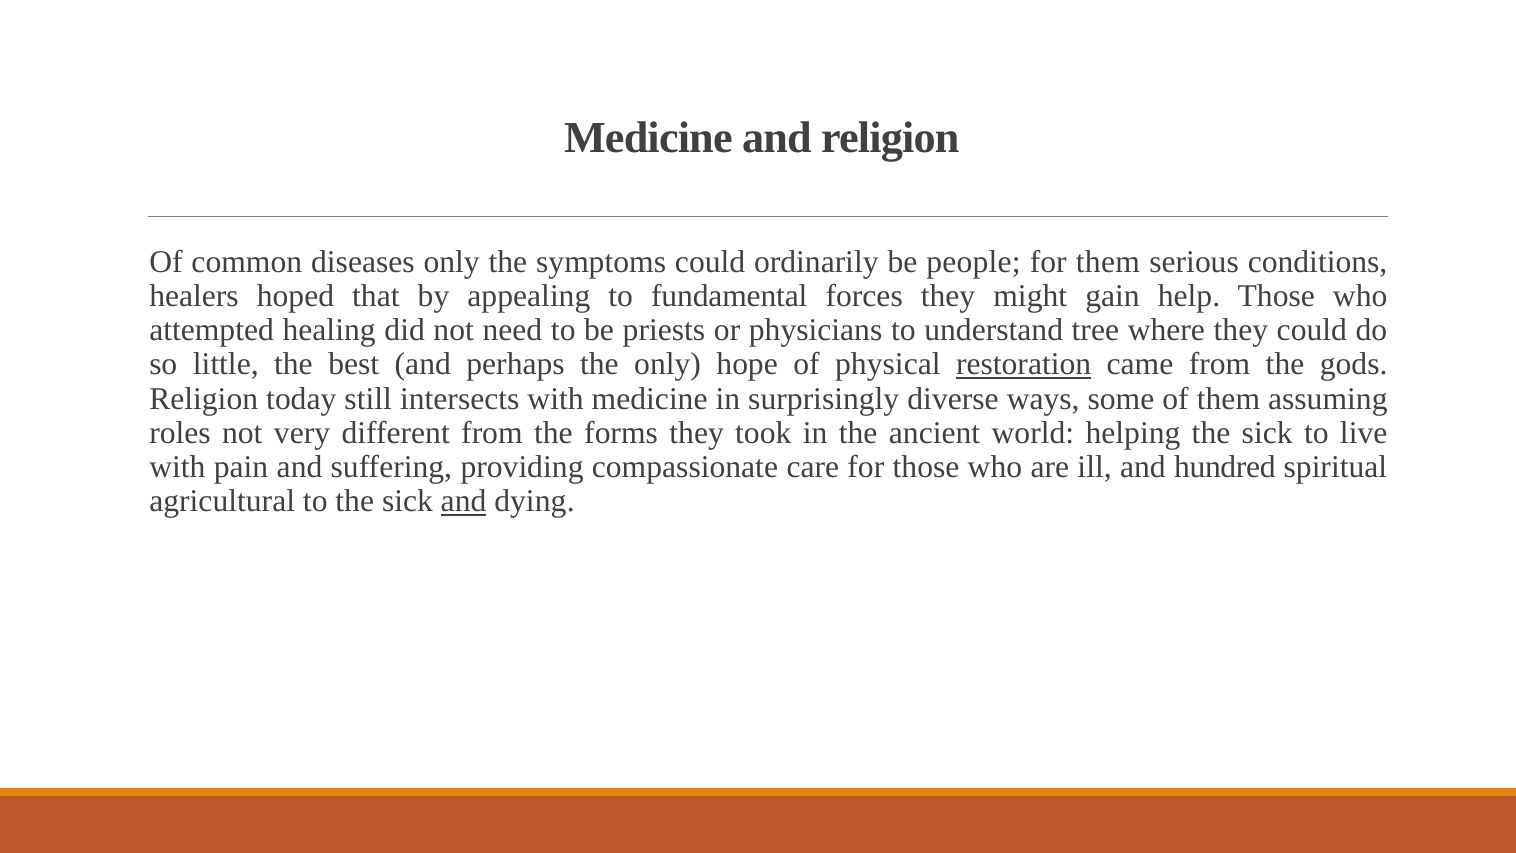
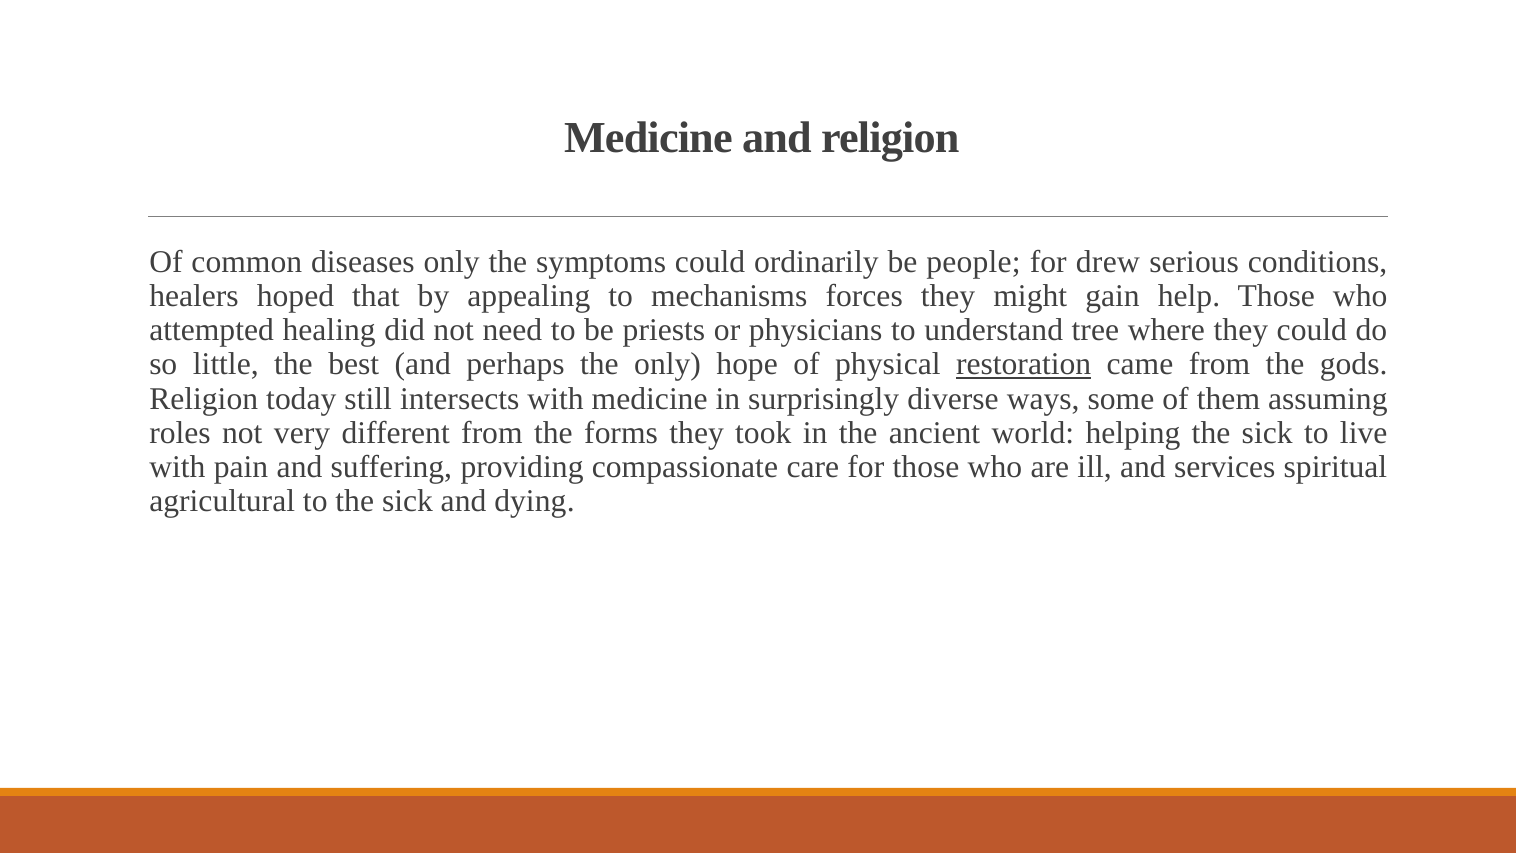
for them: them -> drew (1108, 262)
fundamental: fundamental -> mechanisms (729, 296)
hundred: hundred -> services (1225, 467)
and underline: present -> none (464, 501)
